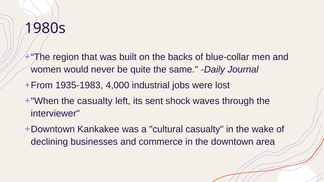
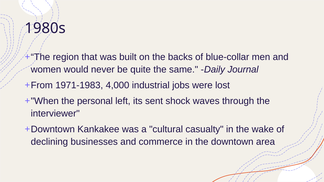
1935-1983: 1935-1983 -> 1971-1983 (79, 85)
the casualty: casualty -> personal (95, 101)
